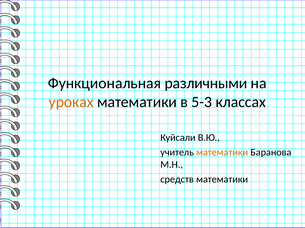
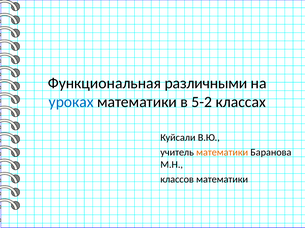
уроках colour: orange -> blue (71, 102)
5-3: 5-3 -> 5-2 (202, 102)
средств: средств -> классов (177, 180)
